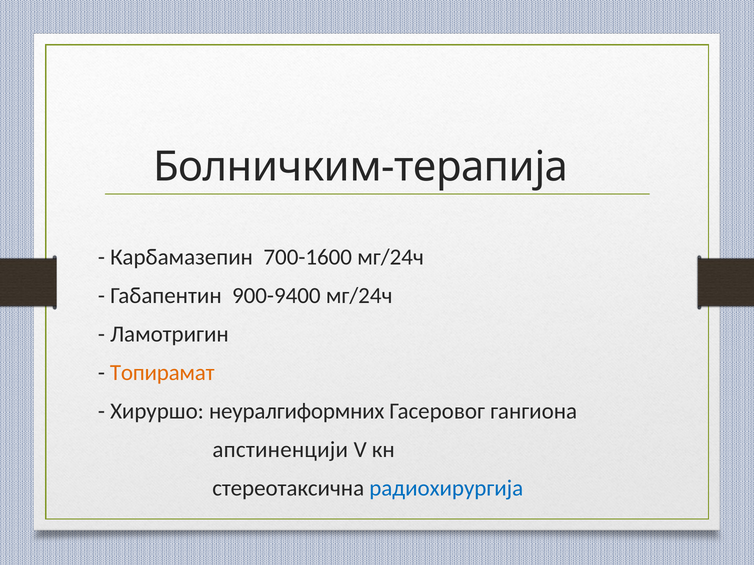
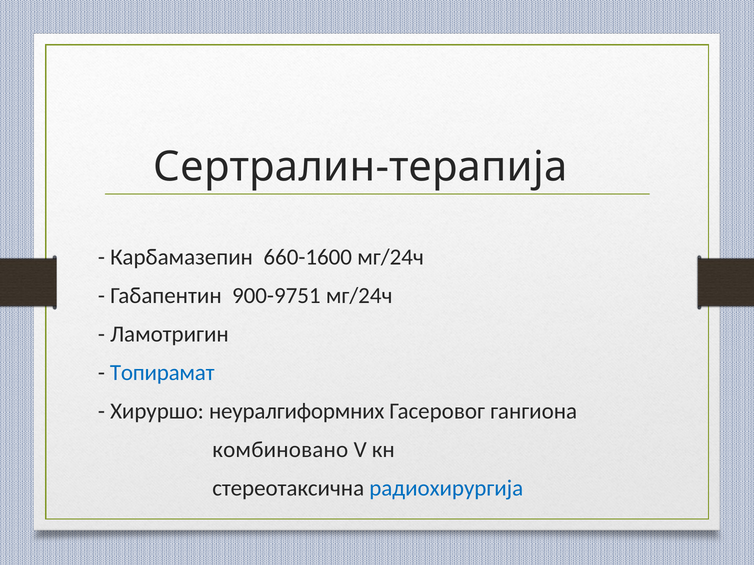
Болничким-терапија: Болничким-терапија -> Сeртрaлин-терапија (360, 167)
700-1600: 700-1600 -> 660-1600 (308, 257)
900-9400: 900-9400 -> 900-9751 (276, 296)
Топирамат colour: orange -> blue (162, 373)
апстиненцији: апстиненцији -> комбиновано (280, 450)
